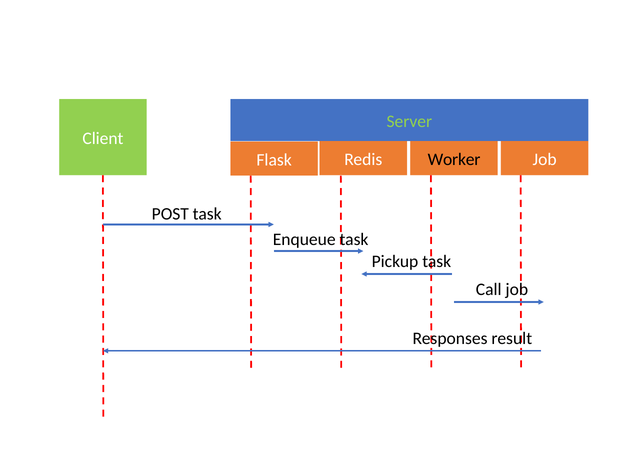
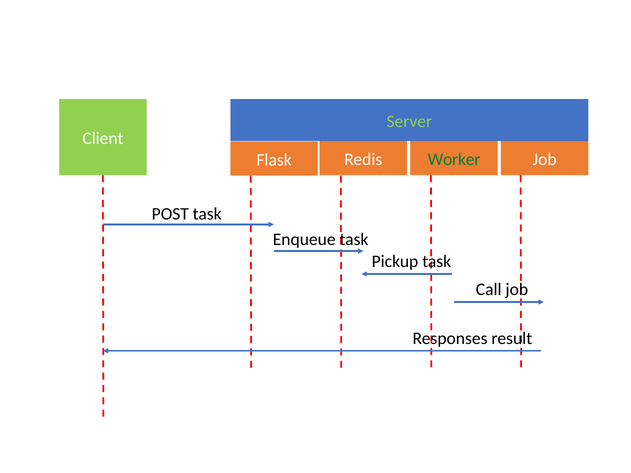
Worker colour: black -> green (454, 159)
